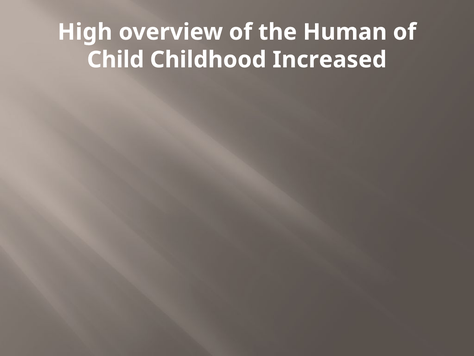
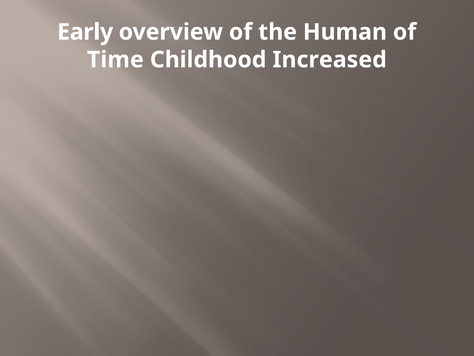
High: High -> Early (85, 32)
Child: Child -> Time (115, 60)
